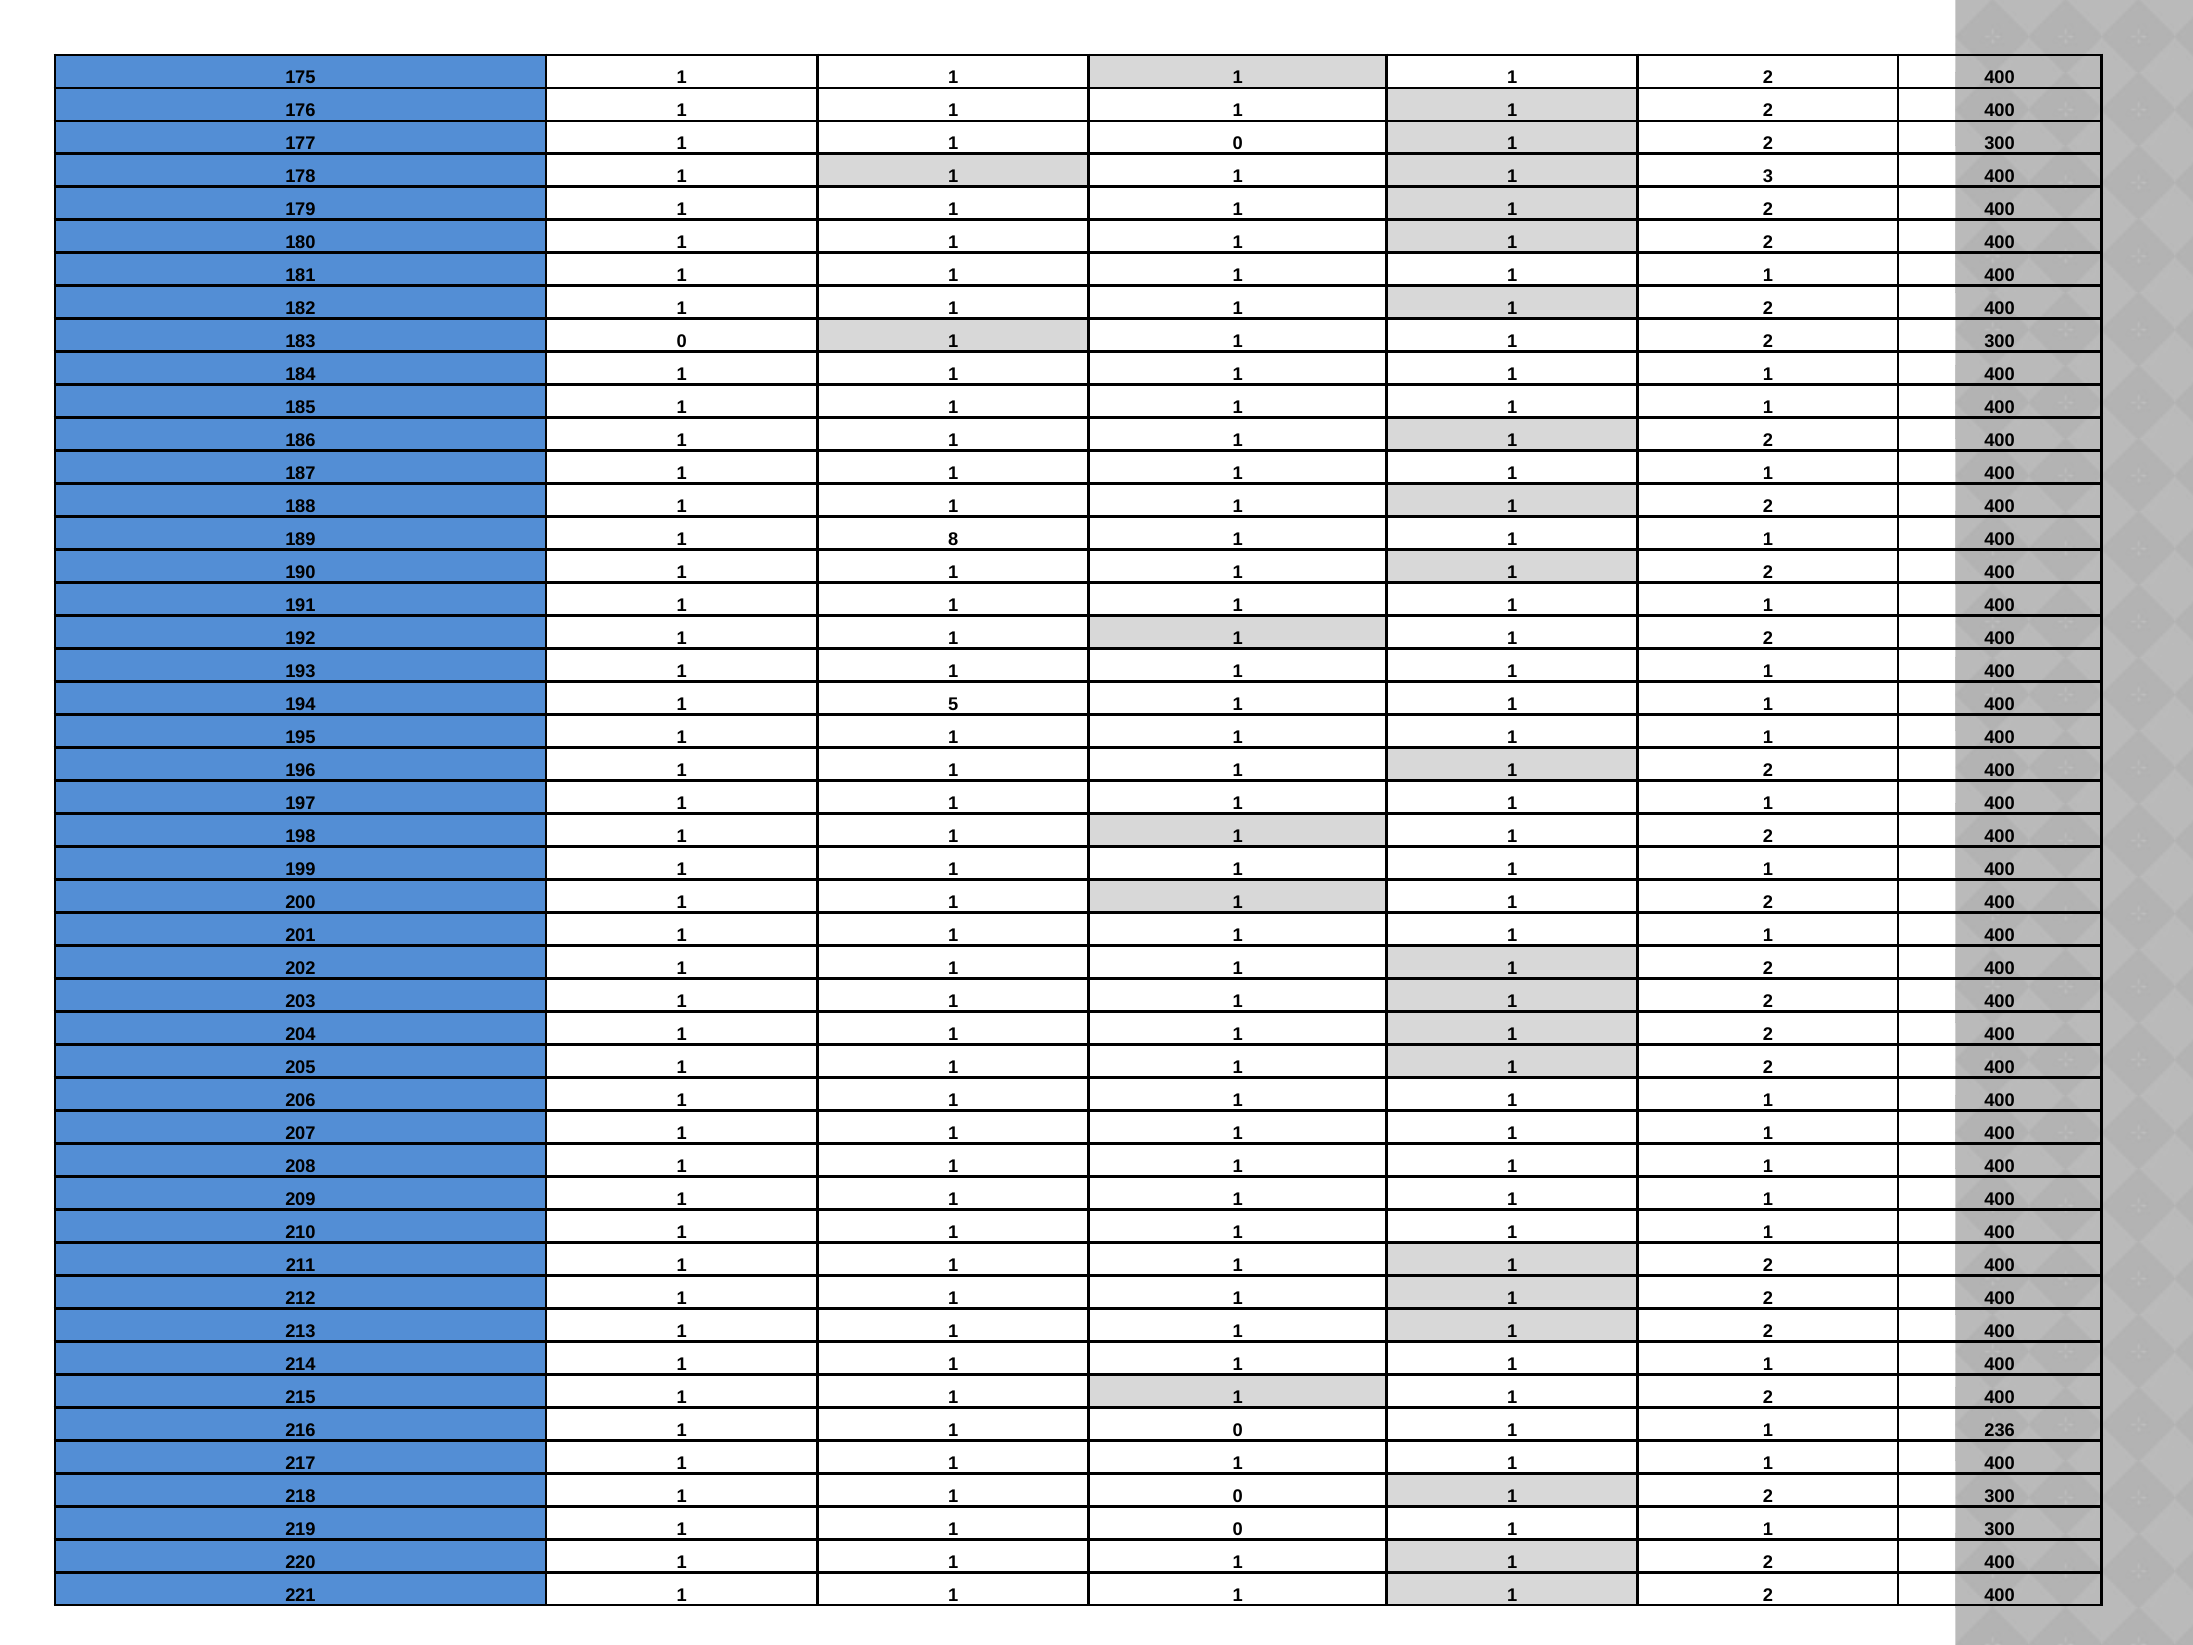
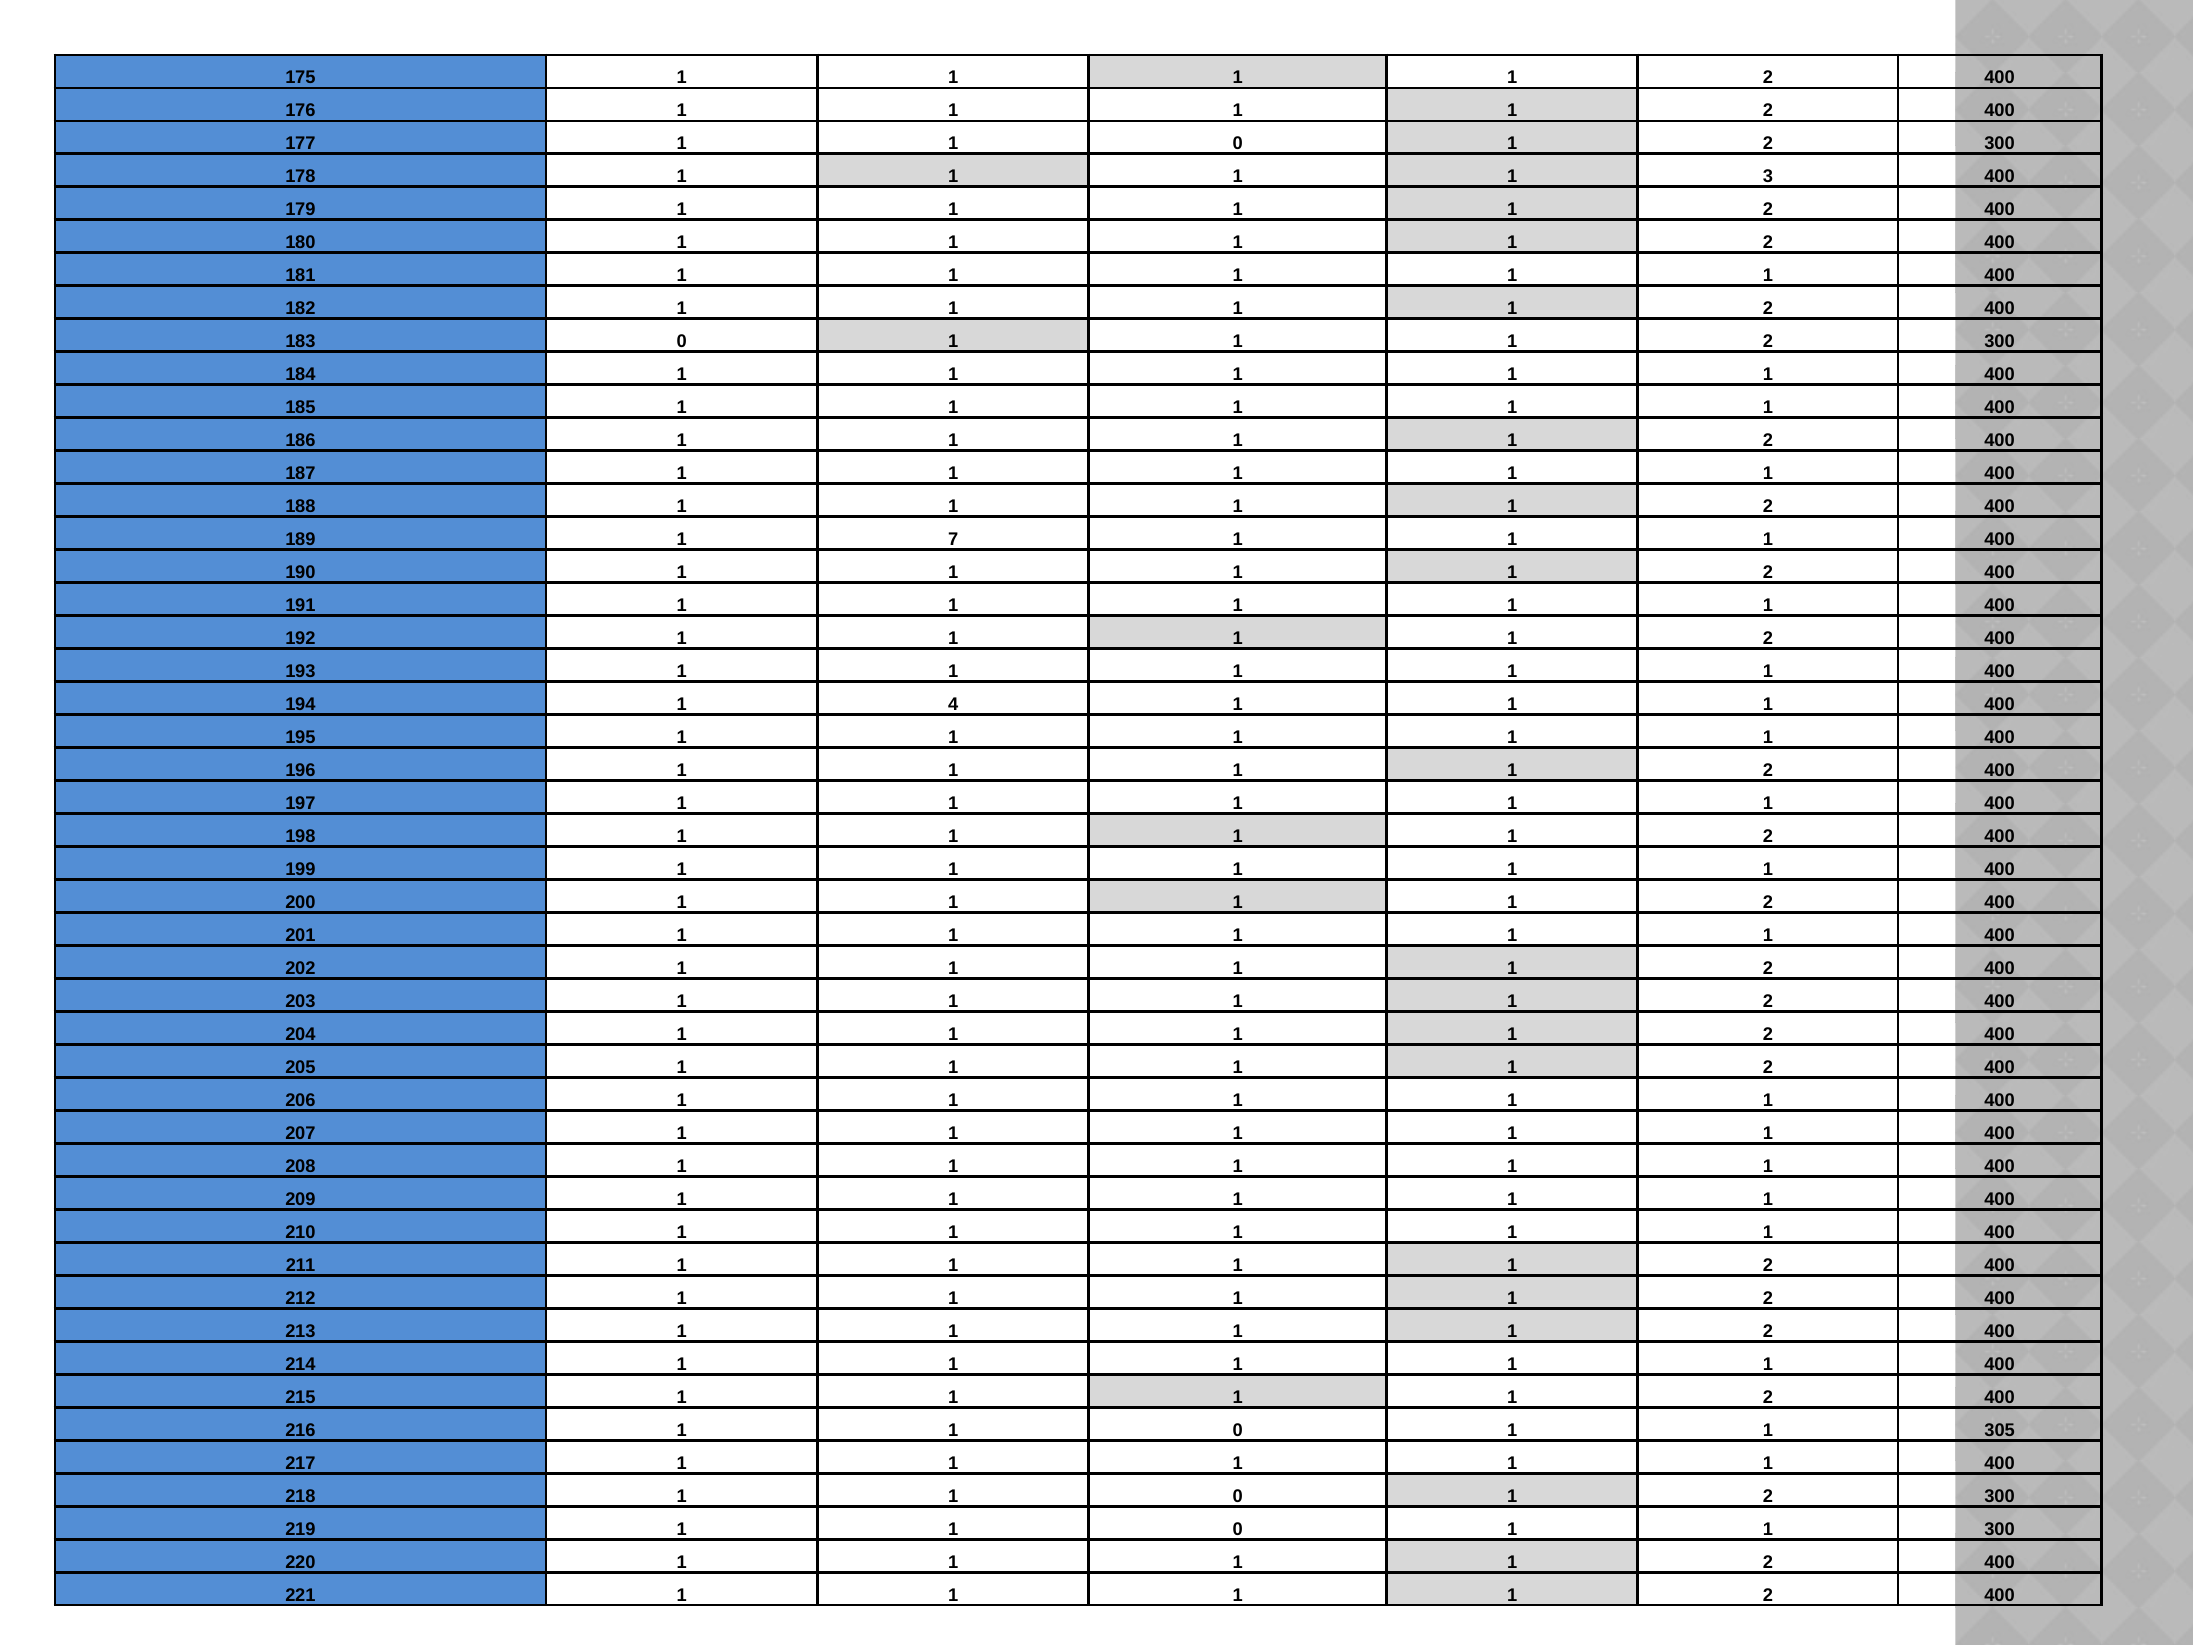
8: 8 -> 7 (953, 539)
5: 5 -> 4 (953, 704)
236: 236 -> 305 (2000, 1430)
